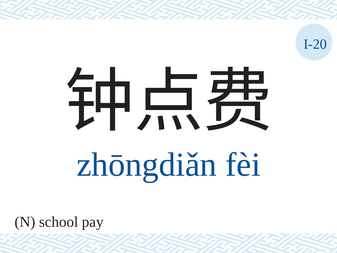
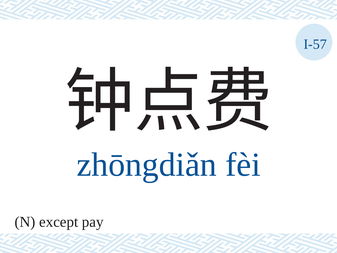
I-20: I-20 -> I-57 (315, 44)
school: school -> except (59, 222)
